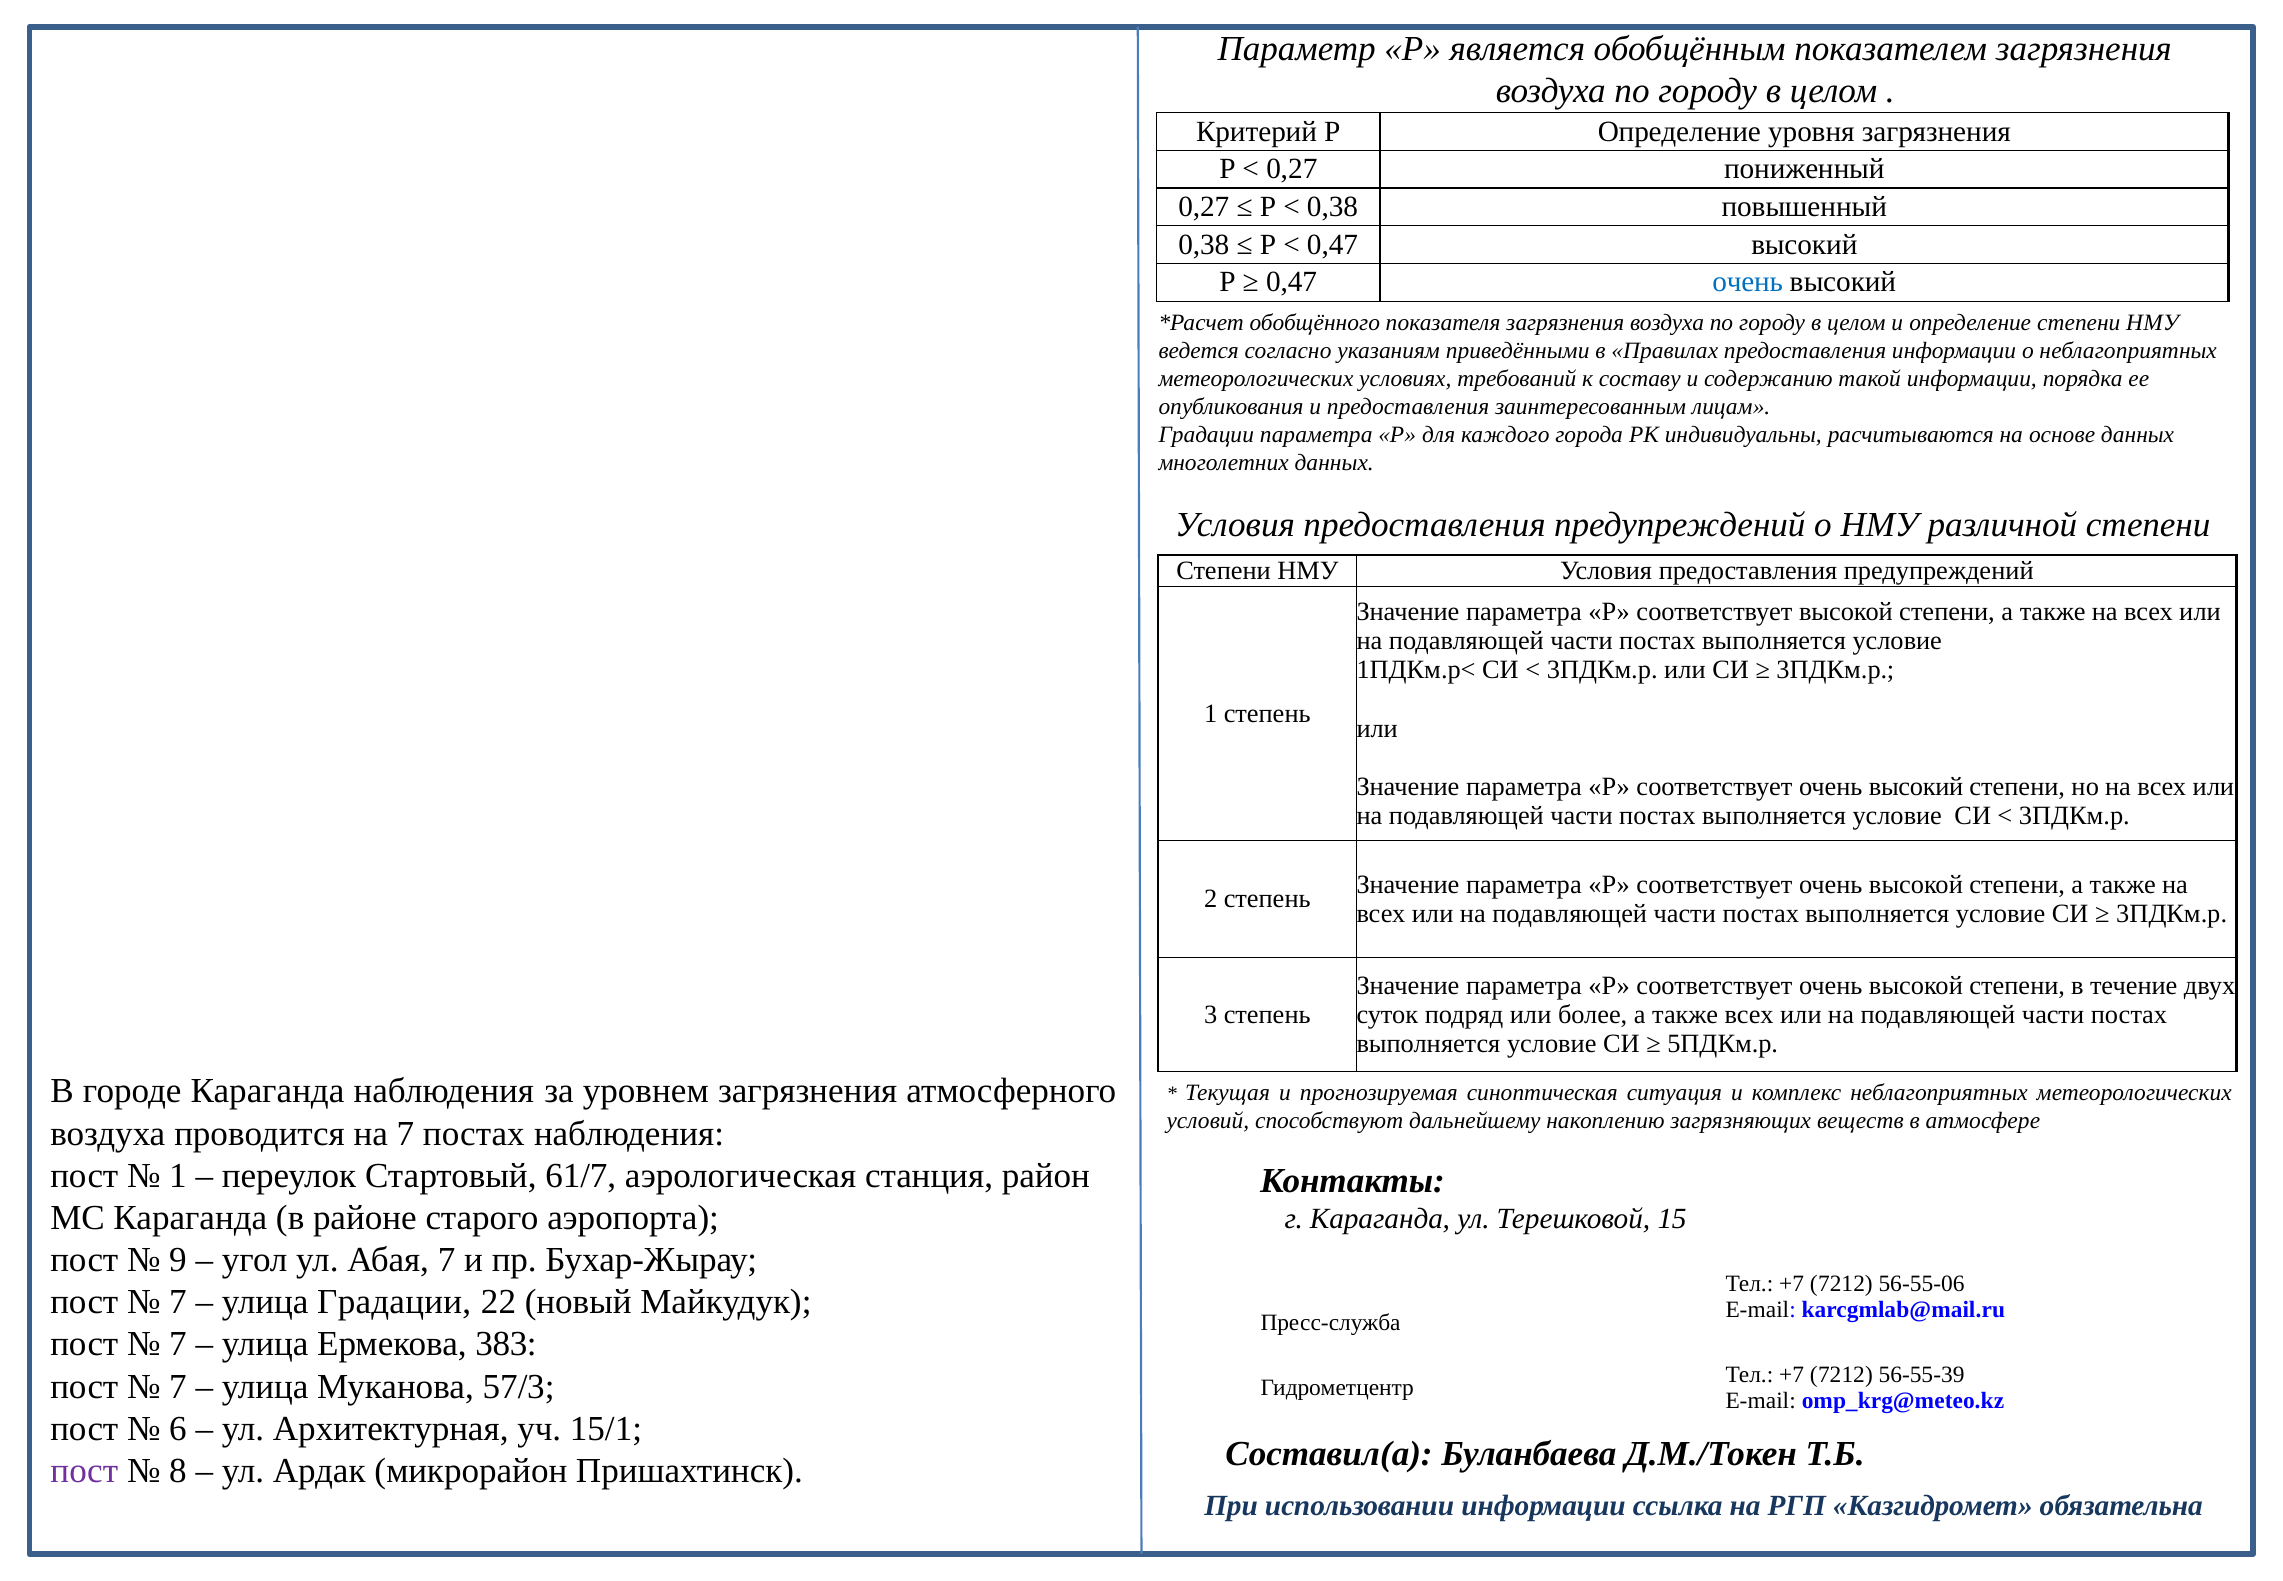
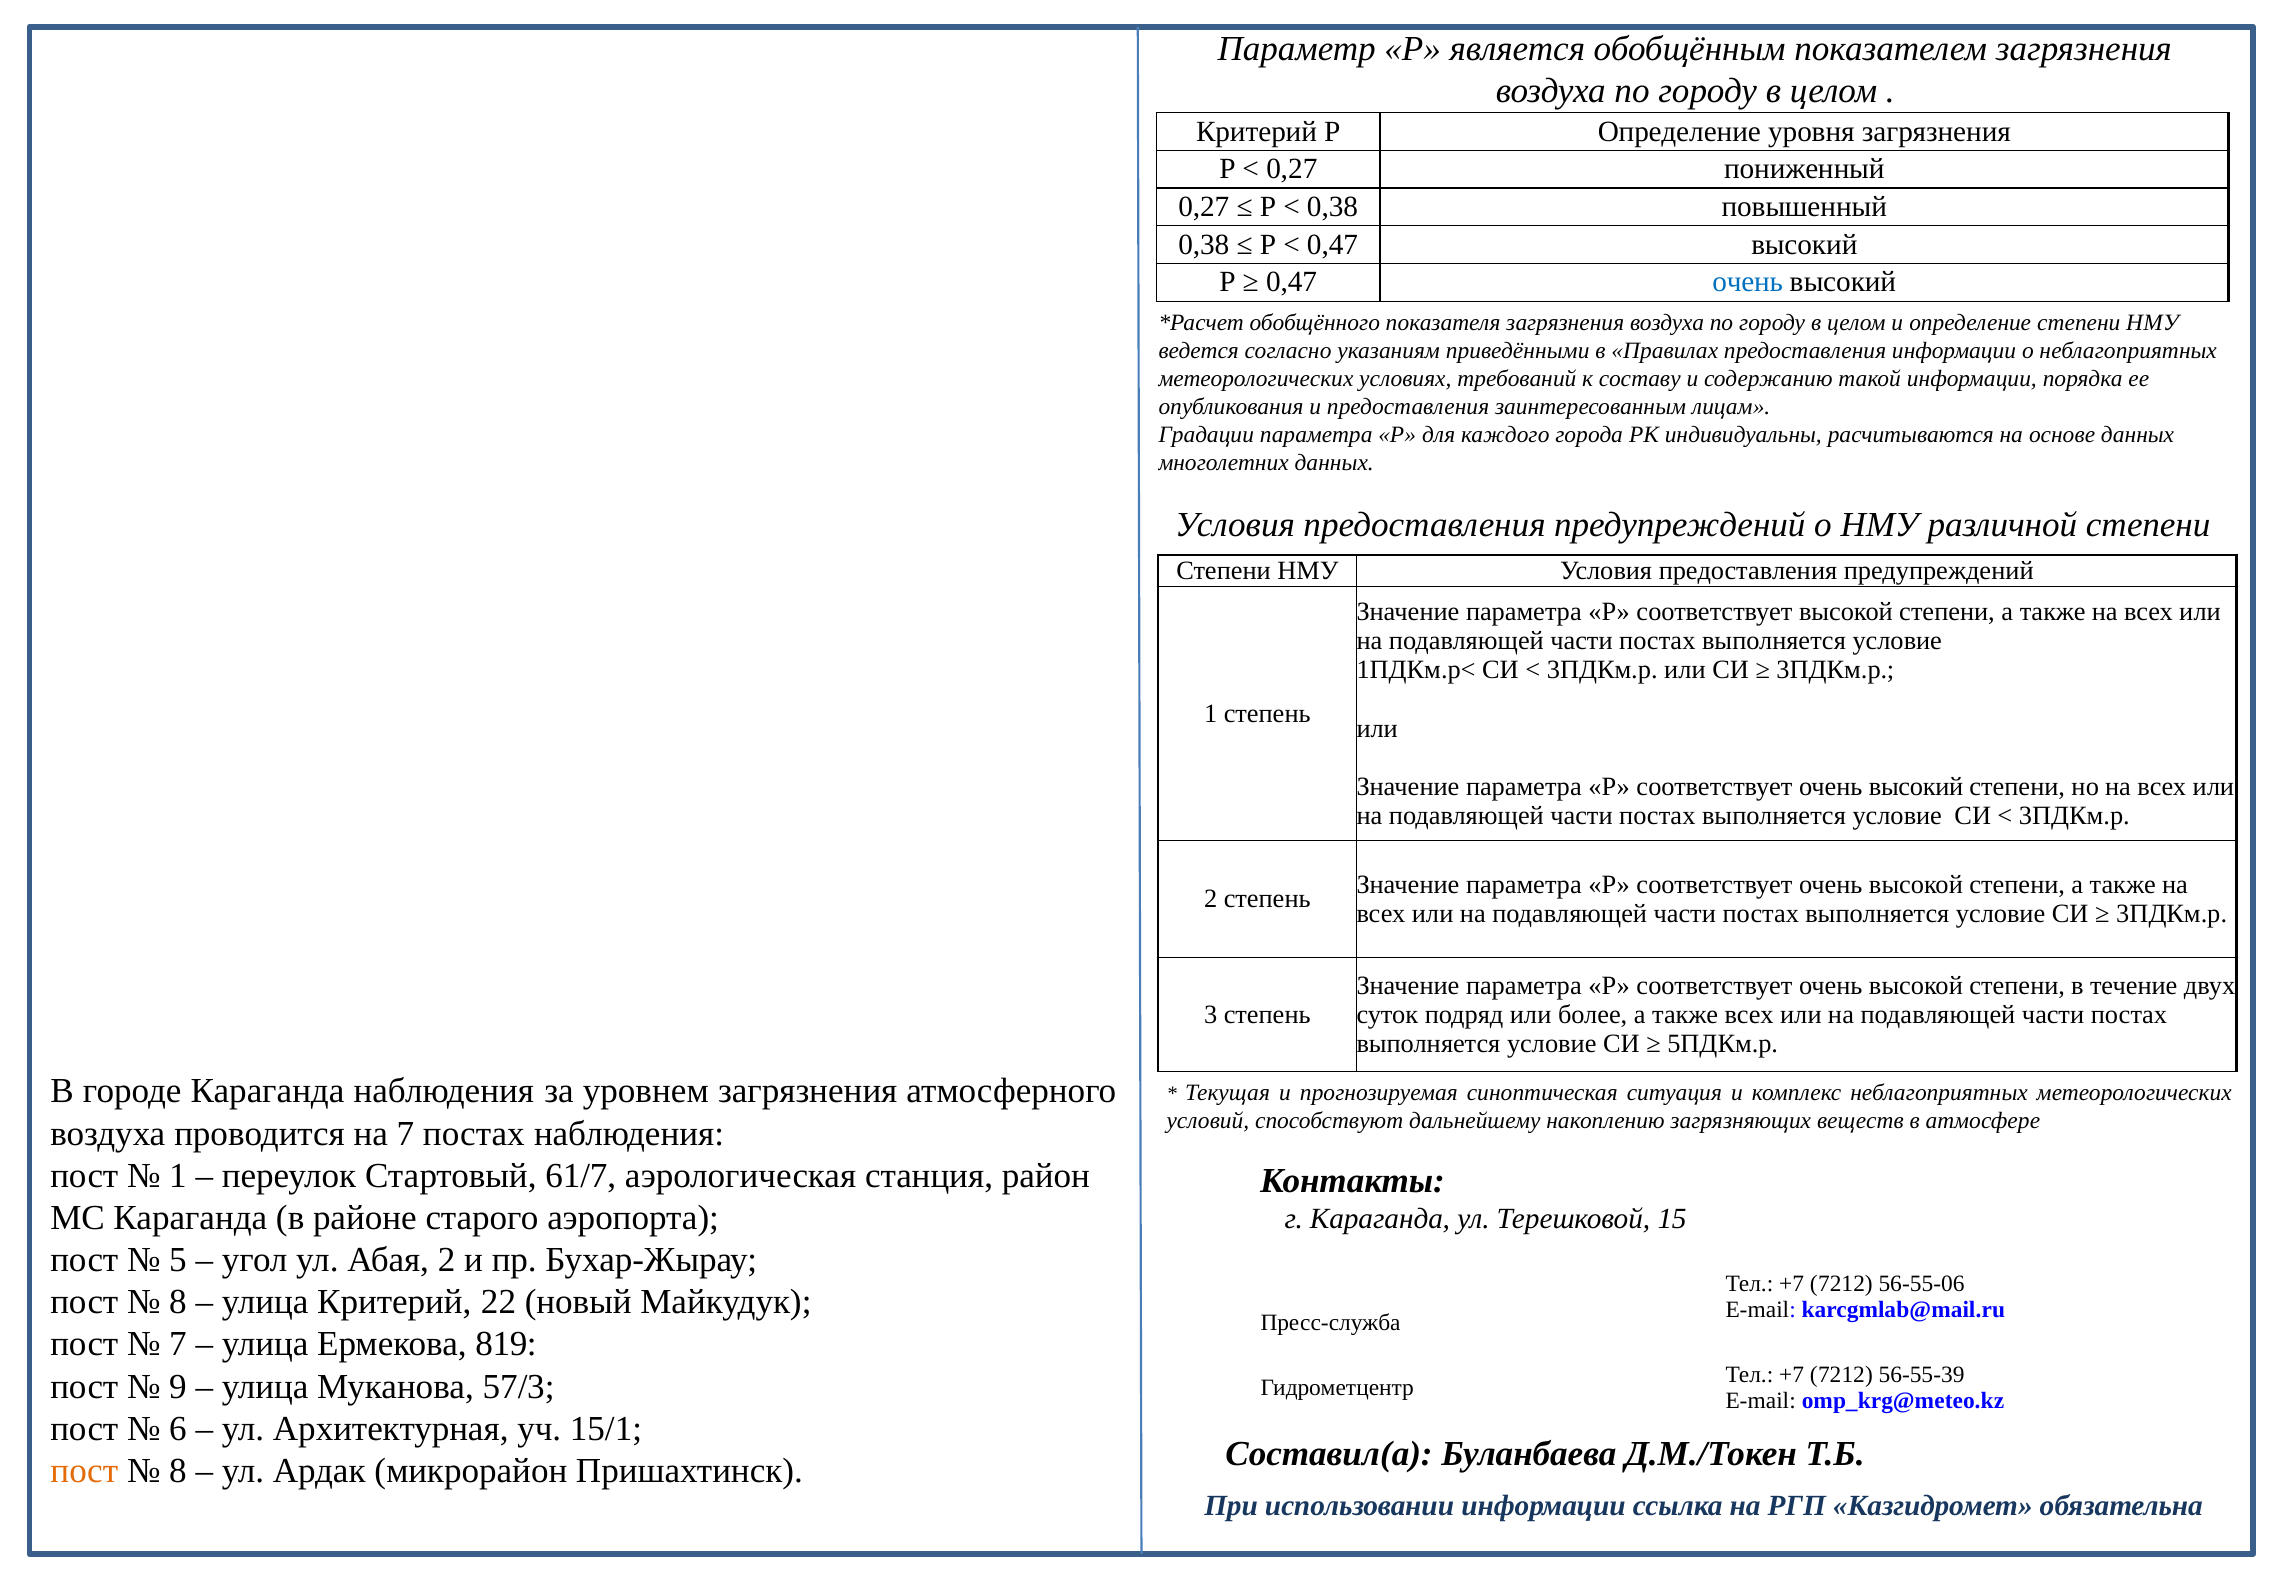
9: 9 -> 5 (178, 1260)
Абая 7: 7 -> 2 (447, 1260)
7: 7 -> 8 (178, 1302)
улица Градации: Градации -> Критерий (394, 1302)
383: 383 -> 819 (506, 1344)
7: 7 -> 9 (178, 1386)
пост colour: purple -> orange (84, 1470)
